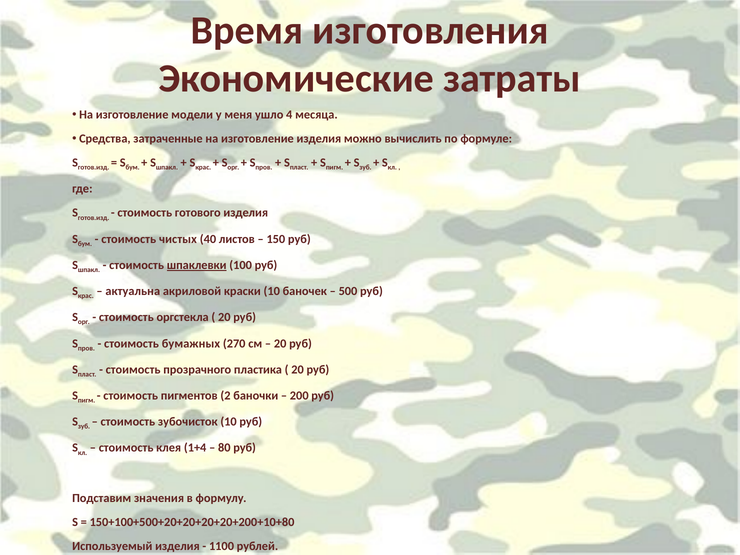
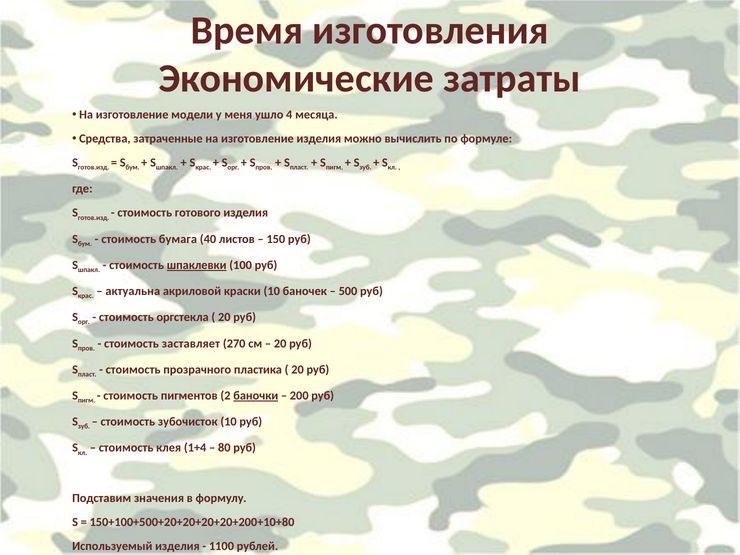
чистых: чистых -> бумага (178, 239)
бумажных: бумажных -> заставляет (191, 343)
баночки underline: none -> present (256, 396)
